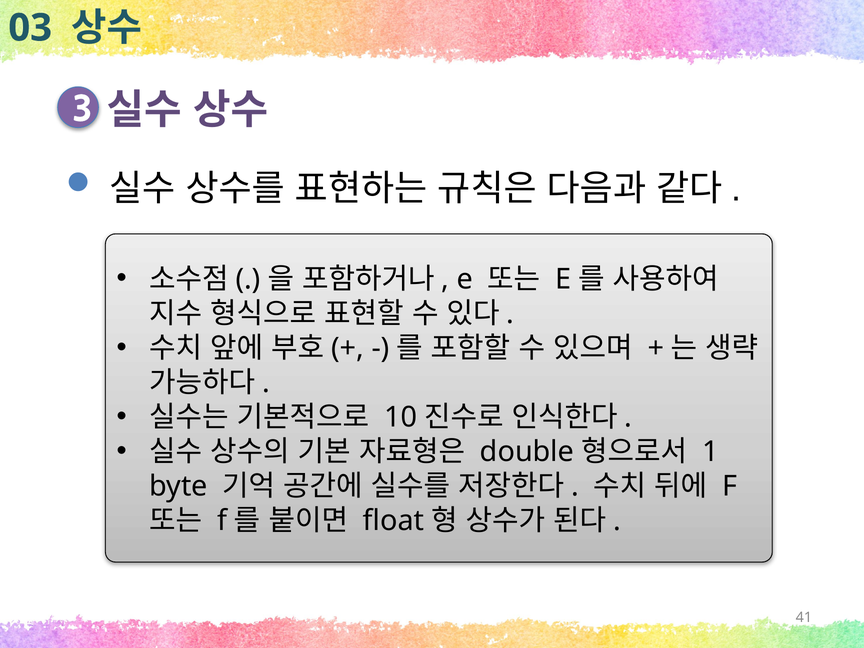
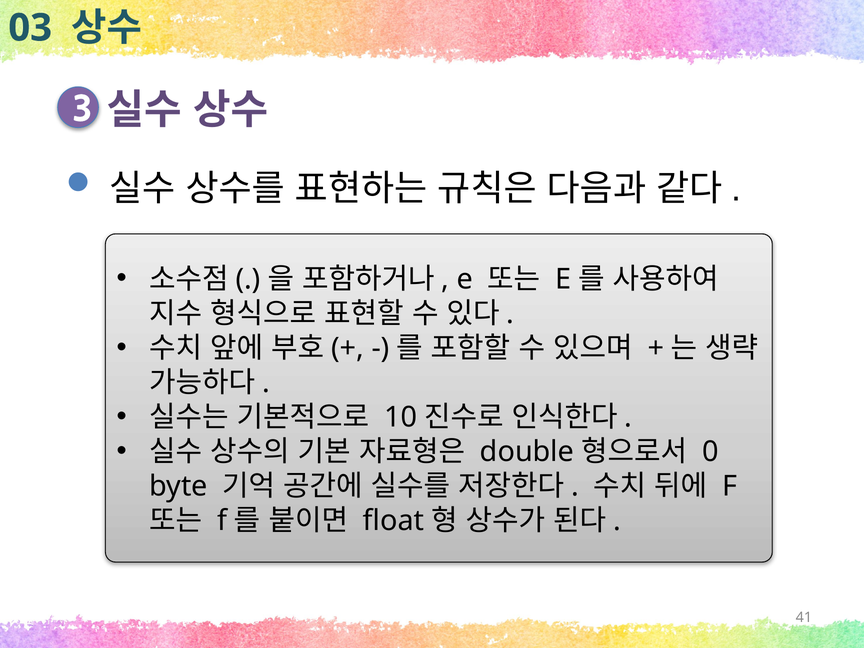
1: 1 -> 0 (710, 452)
